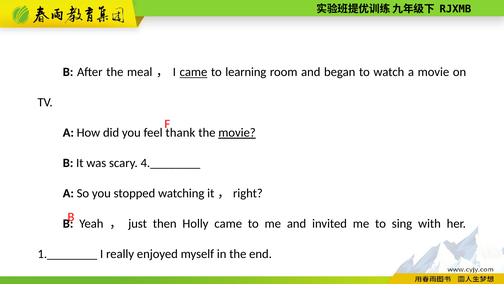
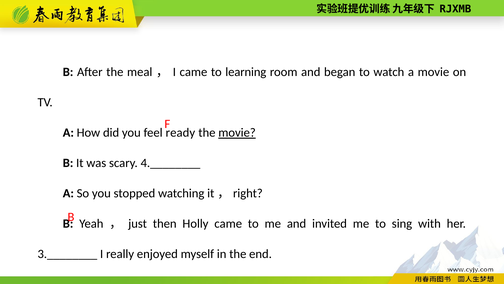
came underline: present -> none (193, 72)
thank: thank -> ready (180, 132)
1.________: 1.________ -> 3.________ (67, 253)
